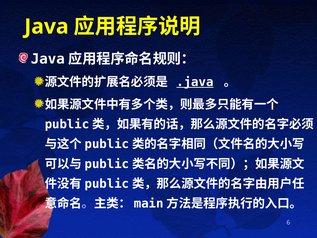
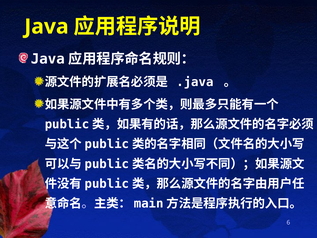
.java underline: present -> none (195, 82)
